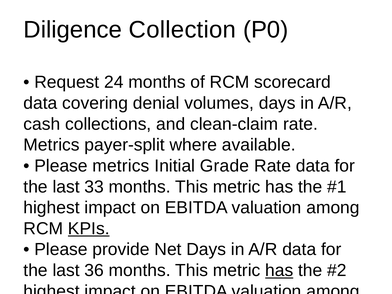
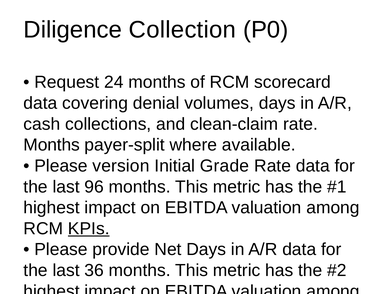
Metrics: Metrics -> Months (52, 145)
Please metrics: metrics -> version (121, 166)
33: 33 -> 96 (94, 187)
has underline: present -> none (279, 270)
